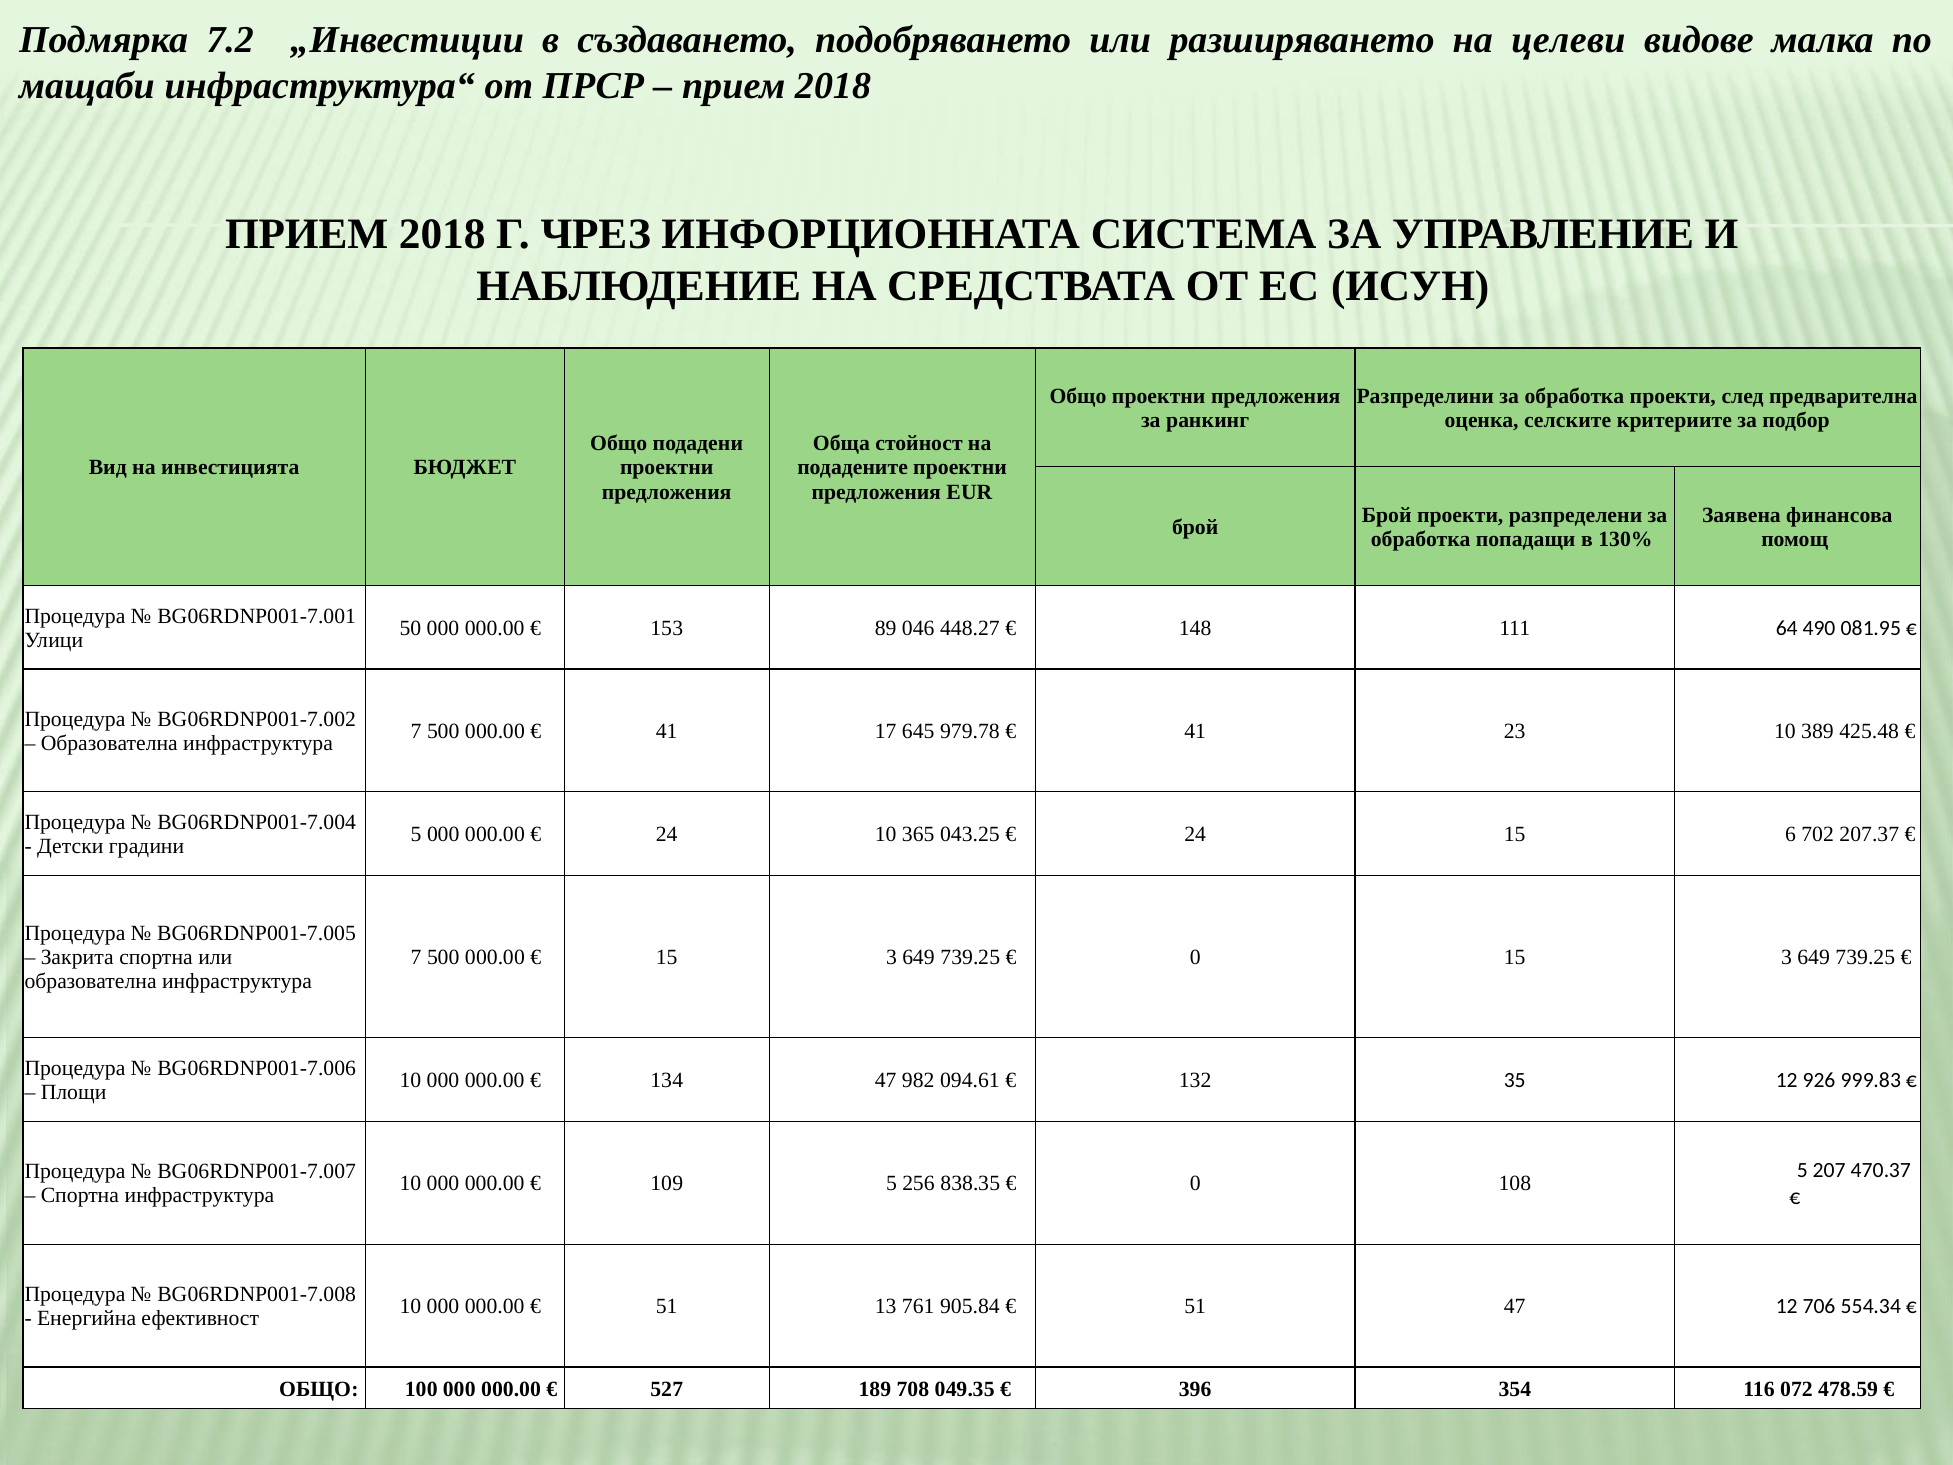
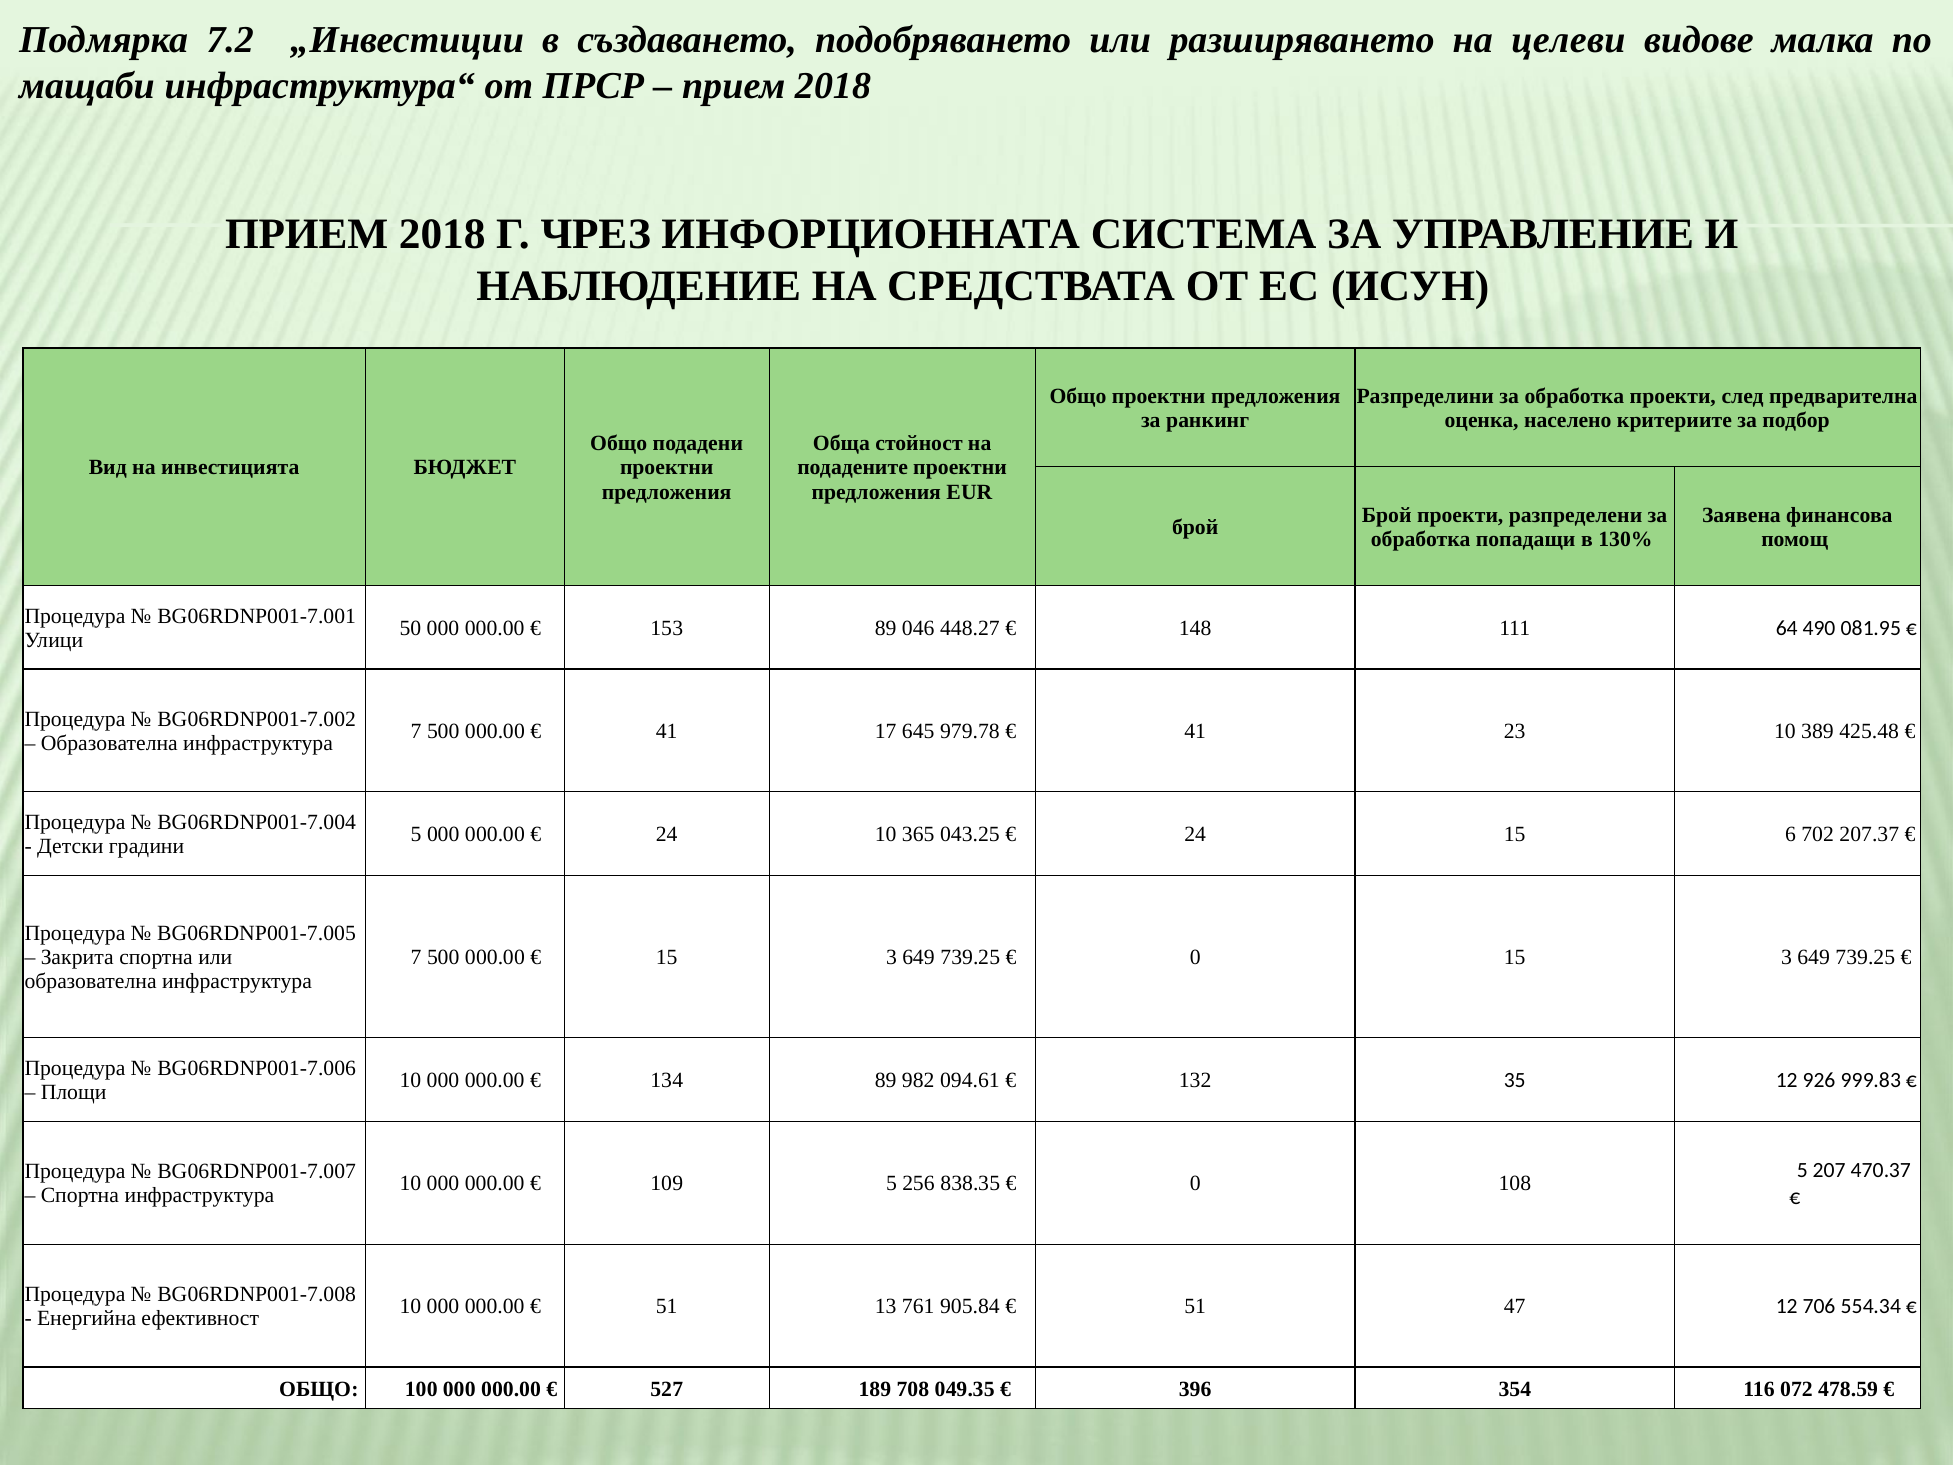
селските: селските -> населено (1568, 420)
134 47: 47 -> 89 (886, 1080)
